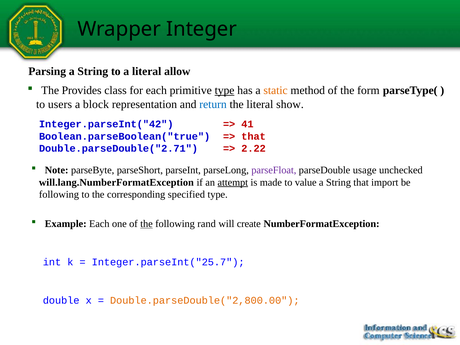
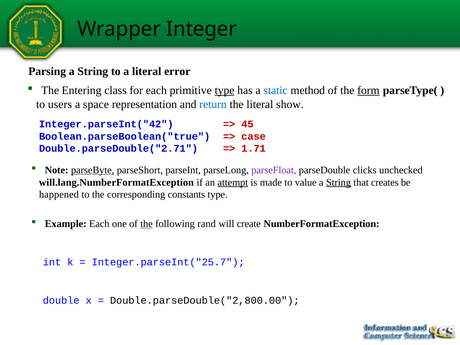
allow: allow -> error (177, 71)
Provides: Provides -> Entering (82, 90)
static colour: orange -> blue (276, 90)
form underline: none -> present (368, 90)
block: block -> space (96, 104)
41: 41 -> 45 (247, 124)
that: that -> case (254, 136)
2.22: 2.22 -> 1.71 (254, 149)
parseByte underline: none -> present (93, 170)
usage: usage -> clicks (365, 170)
String underline: none -> present (338, 182)
import: import -> creates (385, 182)
following: following -> happened (59, 195)
specified: specified -> constants (186, 195)
Double.parseDouble("2,800.00 colour: orange -> black (205, 300)
